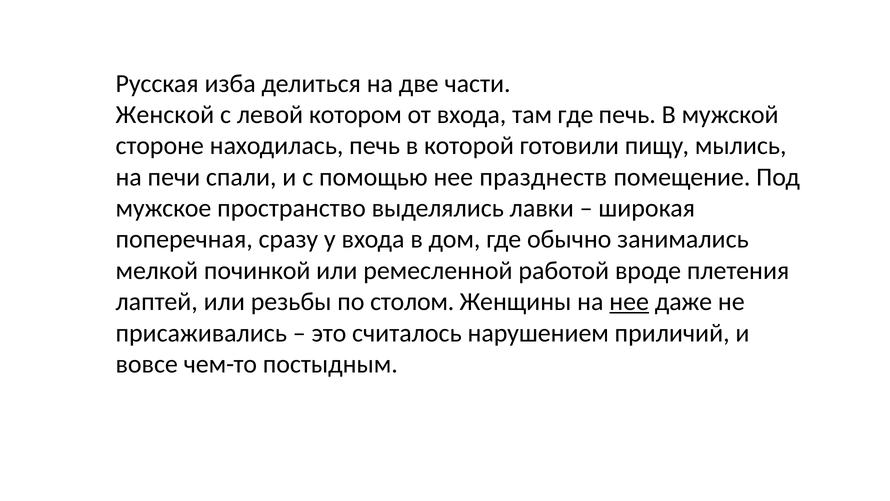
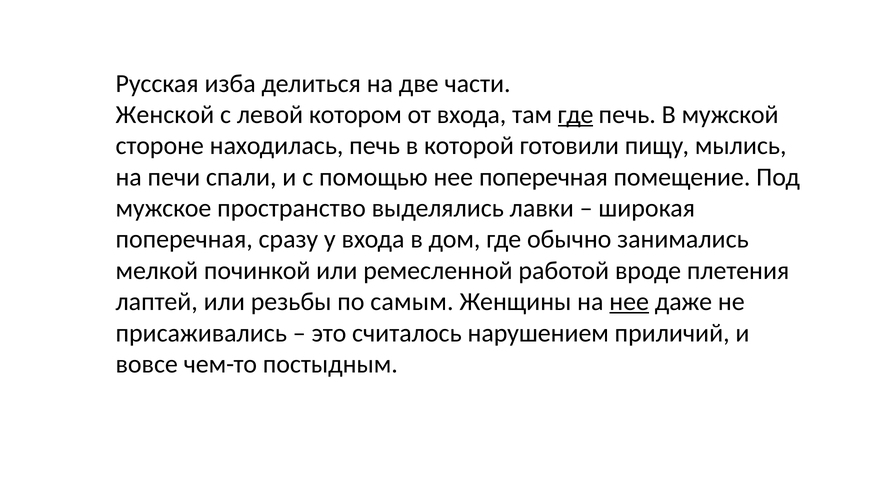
где underline: none -> present (575, 115)
нее празднеств: празднеств -> поперечная (543, 177)
столом: столом -> самым (412, 302)
